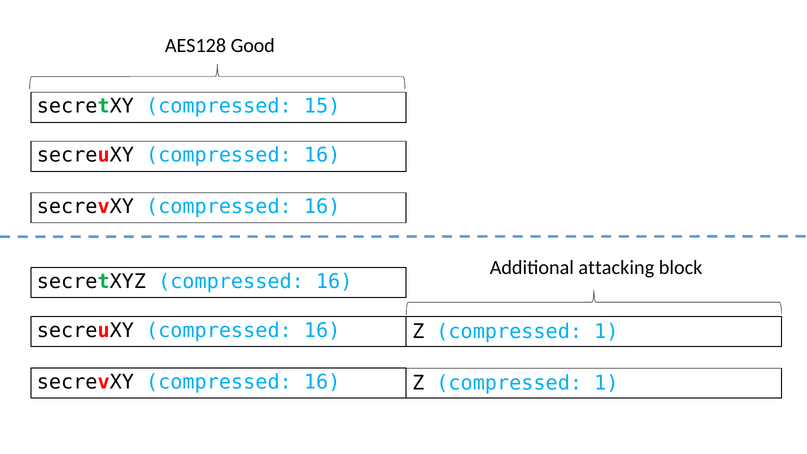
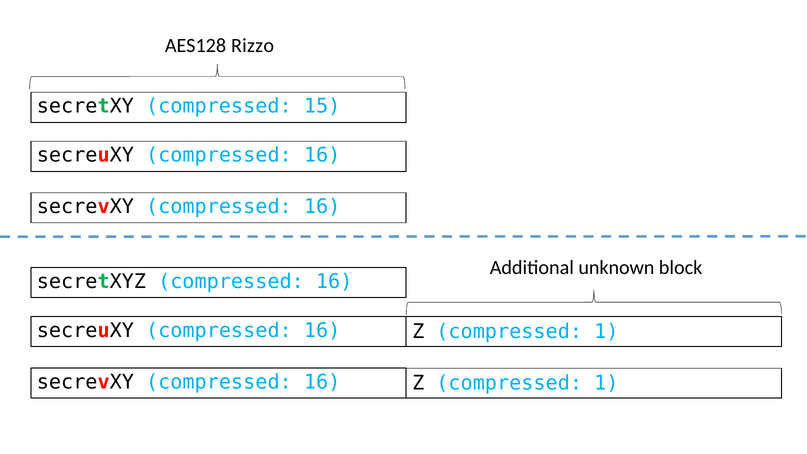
Good: Good -> Rizzo (253, 46)
attacking: attacking -> unknown (616, 268)
